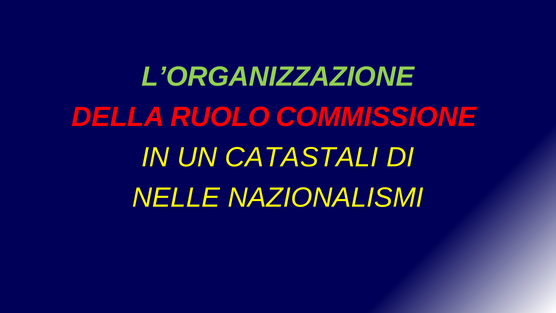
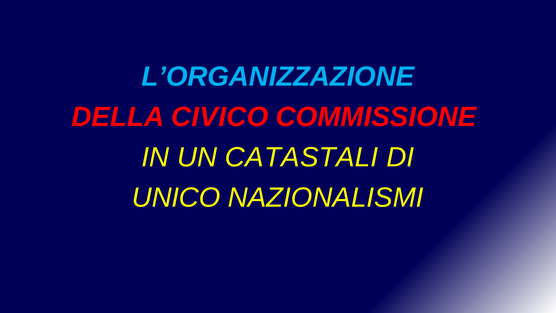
L’ORGANIZZAZIONE colour: light green -> light blue (278, 76)
RUOLO: RUOLO -> CIVICO (220, 117)
NELLE: NELLE -> UNICO (176, 197)
